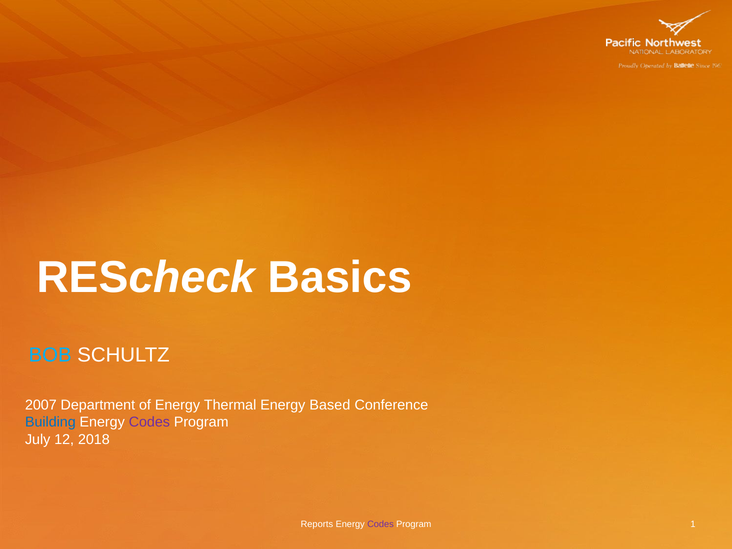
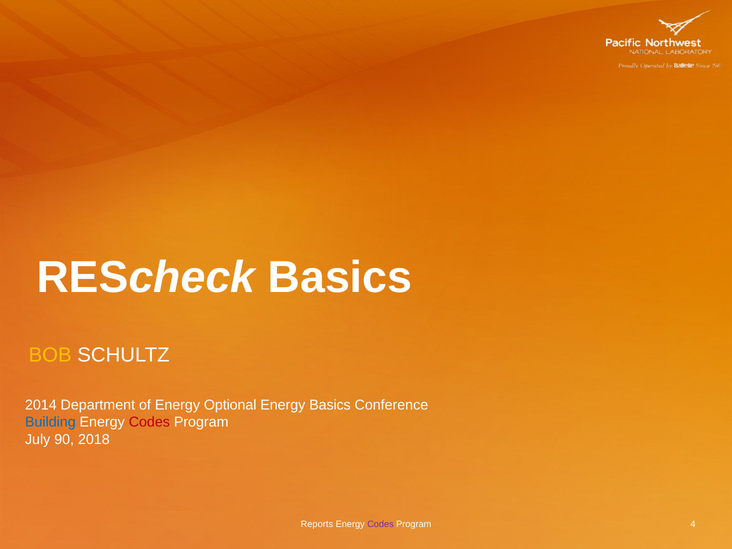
BOB colour: light blue -> yellow (50, 355)
2007: 2007 -> 2014 (41, 405)
Thermal: Thermal -> Optional (230, 405)
Energy Based: Based -> Basics (330, 405)
Codes colour: purple -> red (149, 422)
12: 12 -> 90 (64, 439)
1: 1 -> 4 (693, 524)
